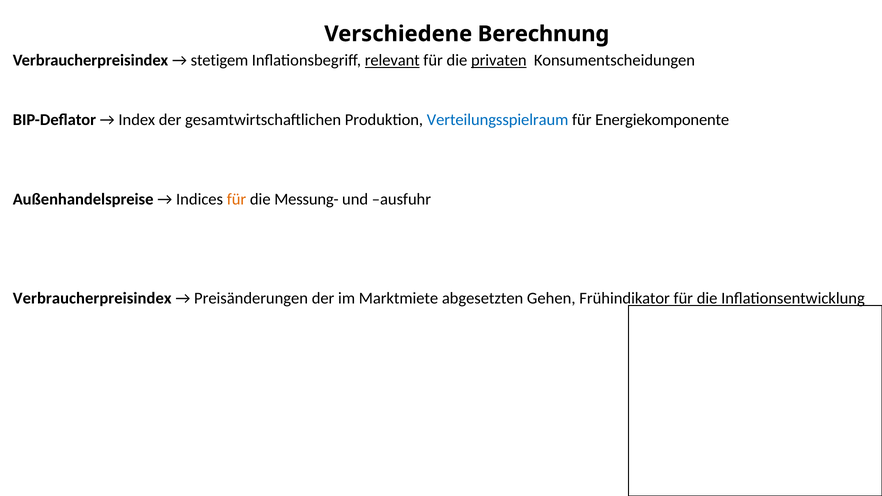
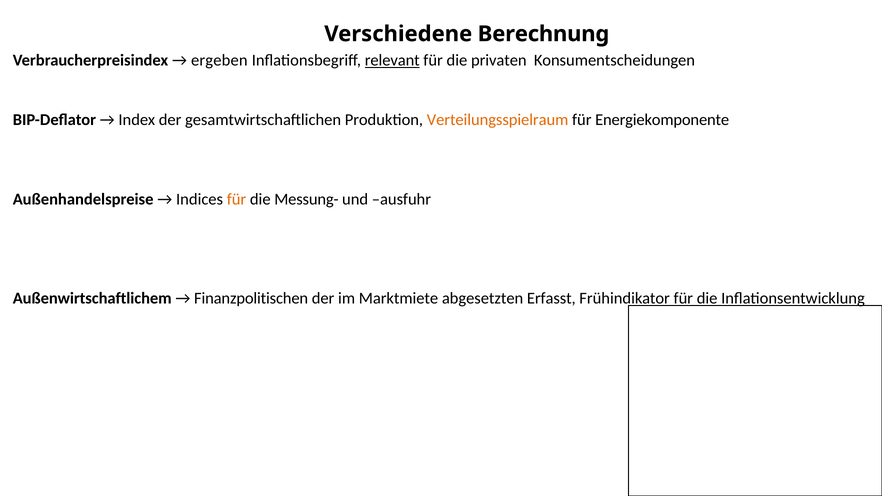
stetigem: stetigem -> ergeben (219, 60)
privaten underline: present -> none (499, 60)
Verteilungsspielraum colour: blue -> orange (498, 120)
Verbraucherpreisindex: Verbraucherpreisindex -> Außenwirtschaftlichem (92, 299)
Preisänderungen: Preisänderungen -> Finanzpolitischen (251, 299)
Gehen: Gehen -> Erfasst (551, 299)
